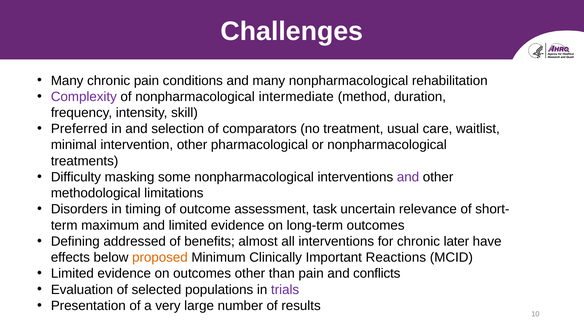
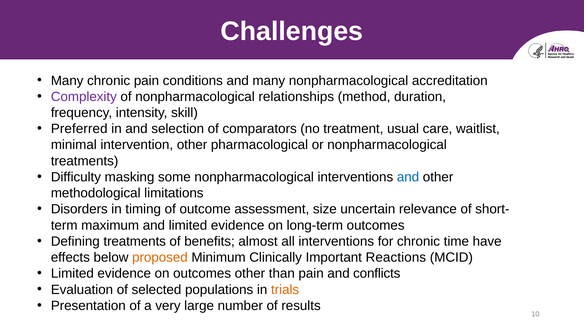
rehabilitation: rehabilitation -> accreditation (450, 80)
intermediate: intermediate -> relationships (296, 97)
and colour: purple -> blue (408, 177)
task: task -> size (325, 209)
Defining addressed: addressed -> treatments (135, 241)
later: later -> time (456, 241)
trials colour: purple -> orange (285, 289)
